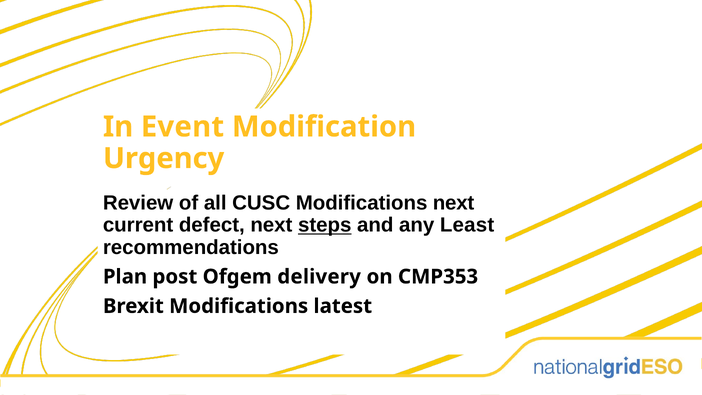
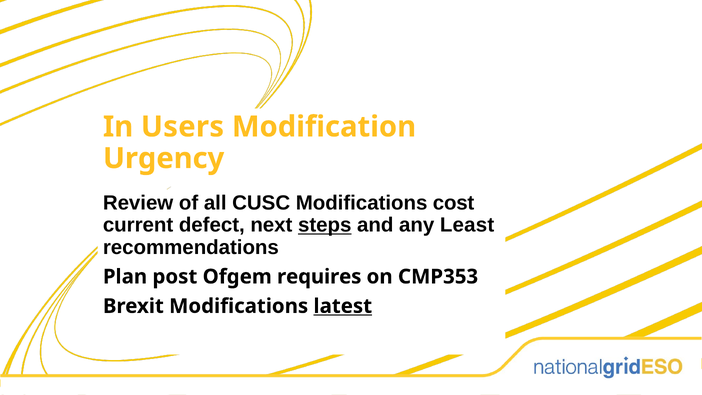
Event: Event -> Users (182, 127)
Modifications next: next -> cost (454, 203)
delivery: delivery -> requires (319, 277)
latest underline: none -> present (343, 306)
